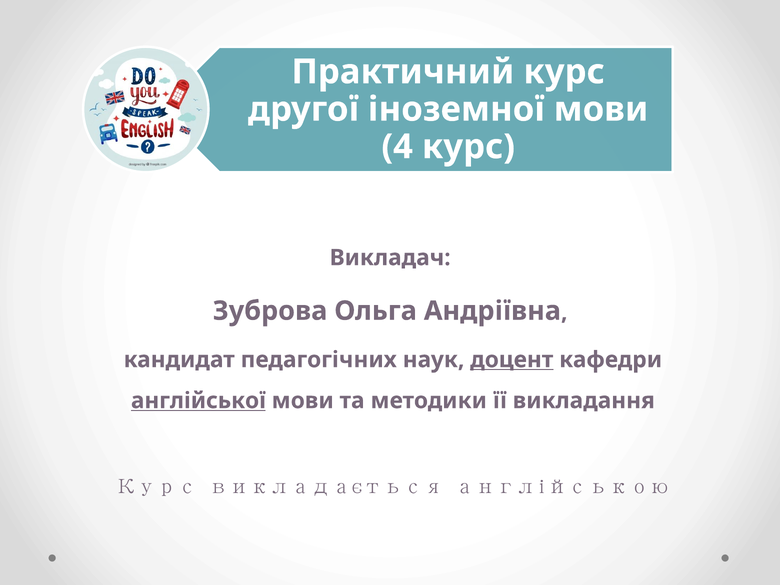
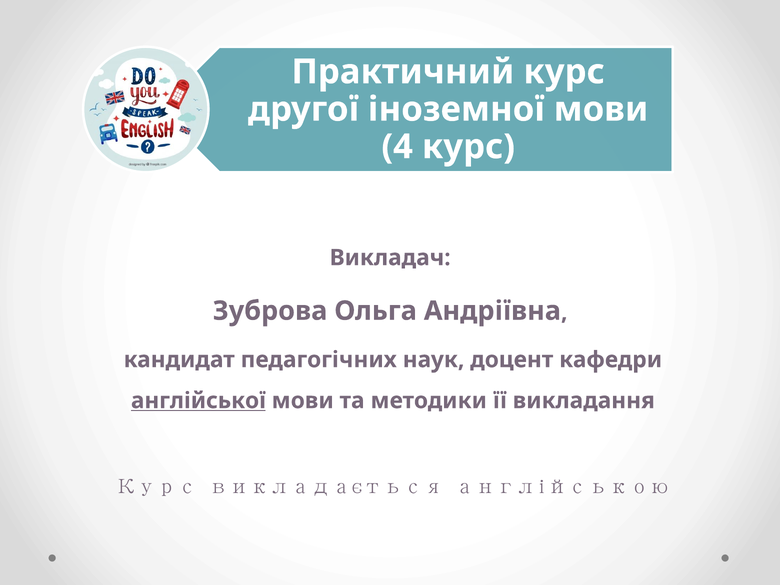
доцент underline: present -> none (512, 360)
